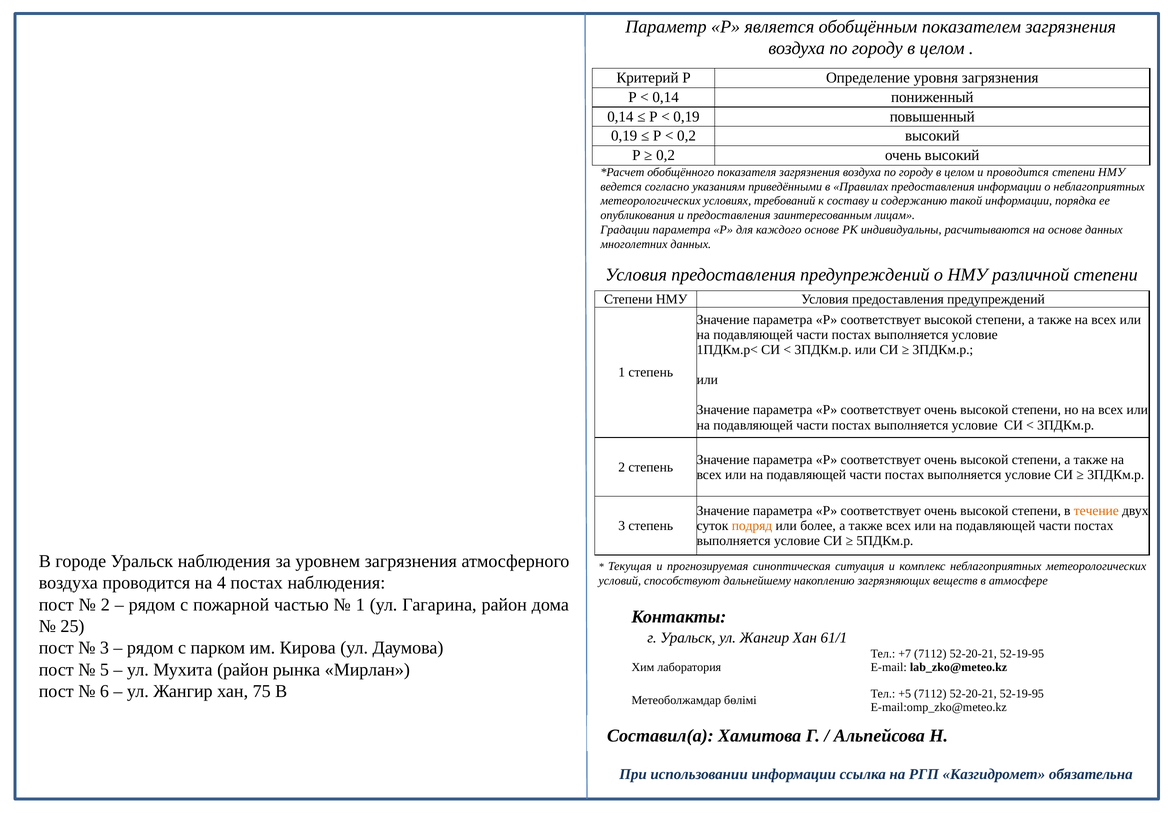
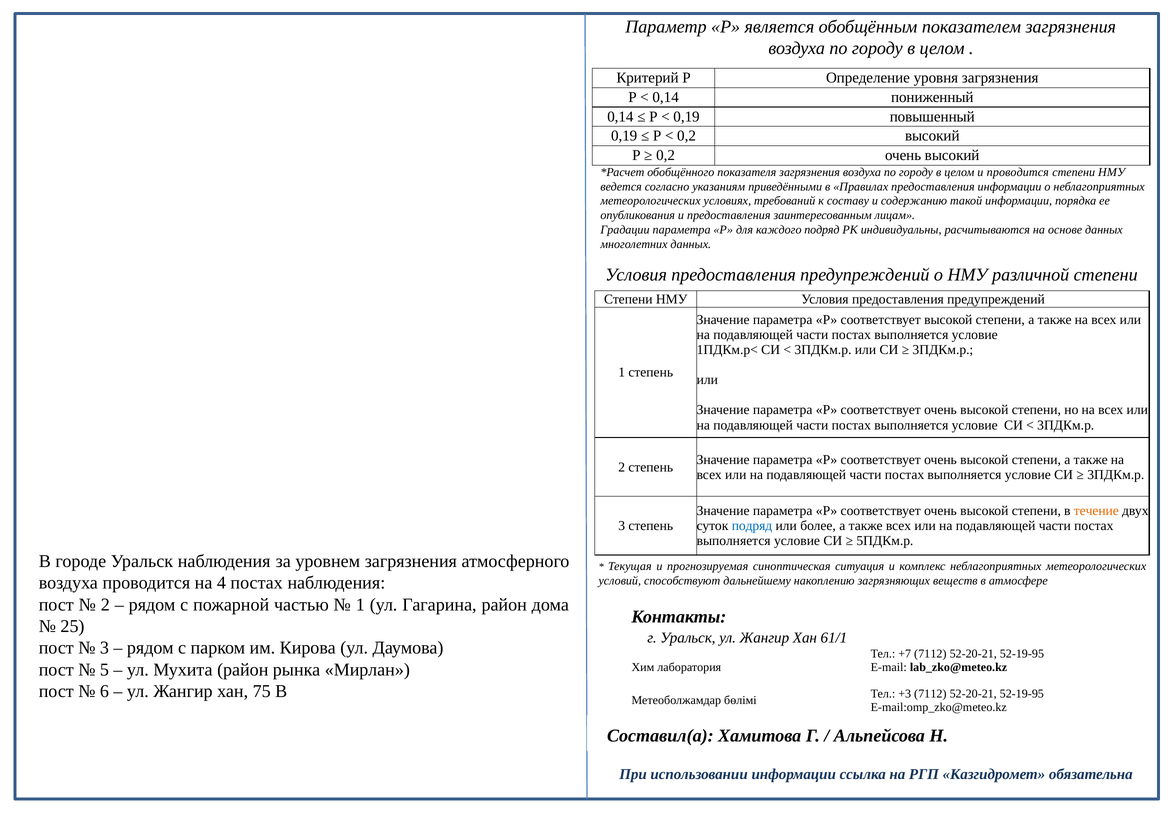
каждого основе: основе -> подряд (822, 230)
подряд colour: orange -> blue (752, 526)
+5: +5 -> +3 (905, 694)
